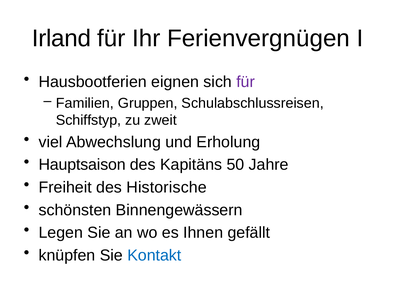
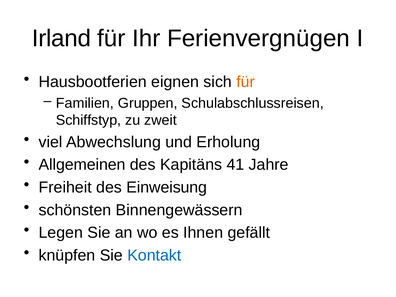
für colour: purple -> orange (246, 82)
Hauptsaison: Hauptsaison -> Allgemeinen (82, 165)
50: 50 -> 41 (235, 165)
Historische: Historische -> Einweisung (167, 187)
